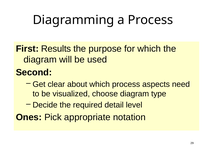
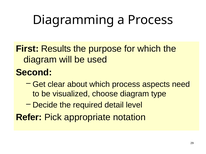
Ones: Ones -> Refer (29, 118)
